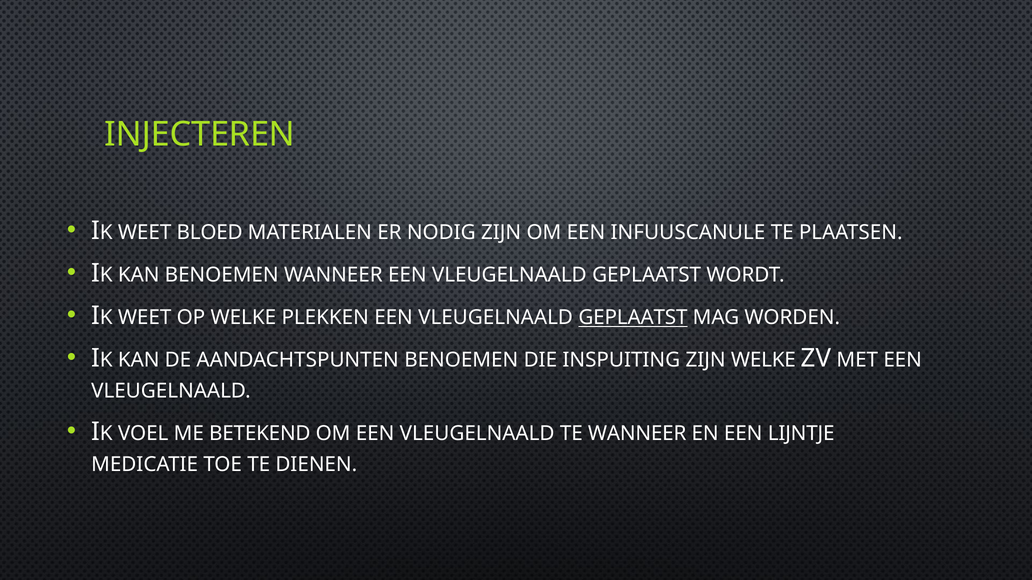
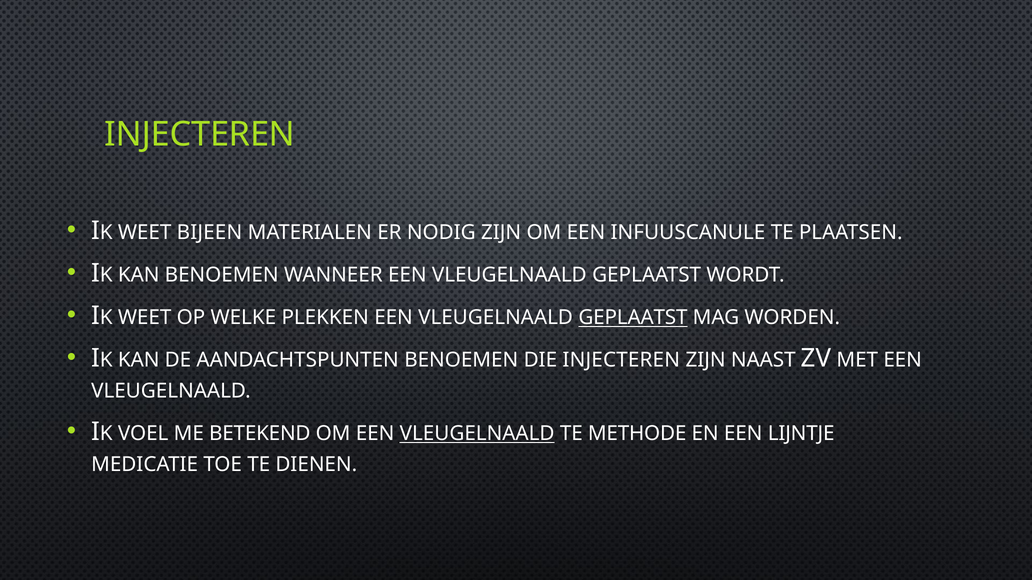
BLOED: BLOED -> BIJEEN (209, 233)
DIE INSPUITING: INSPUITING -> INJECTEREN (621, 360)
ZIJN WELKE: WELKE -> NAAST (763, 360)
VLEUGELNAALD underline: none -> present (477, 434)
TE WANNEER: WANNEER -> METHODE (637, 434)
